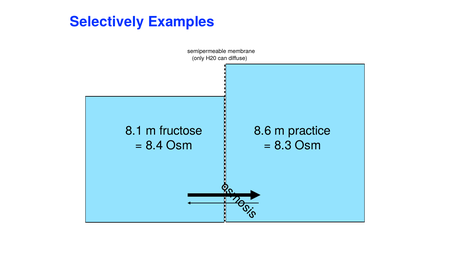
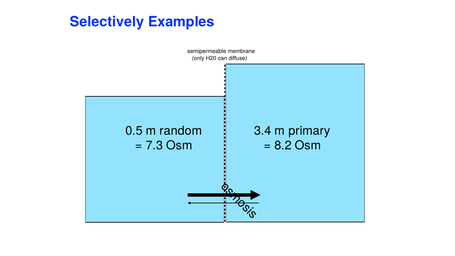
8.1: 8.1 -> 0.5 (134, 131)
fructose: fructose -> random (181, 131)
8.6: 8.6 -> 3.4 (263, 131)
practice: practice -> primary (309, 131)
8.4: 8.4 -> 7.3 (154, 146)
8.3: 8.3 -> 8.2 (283, 146)
